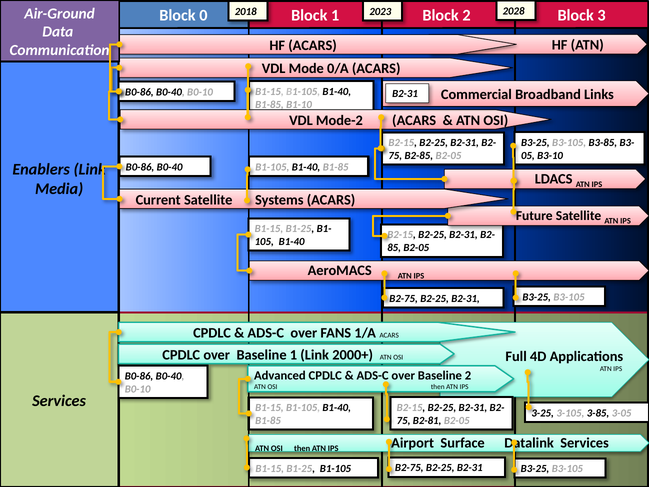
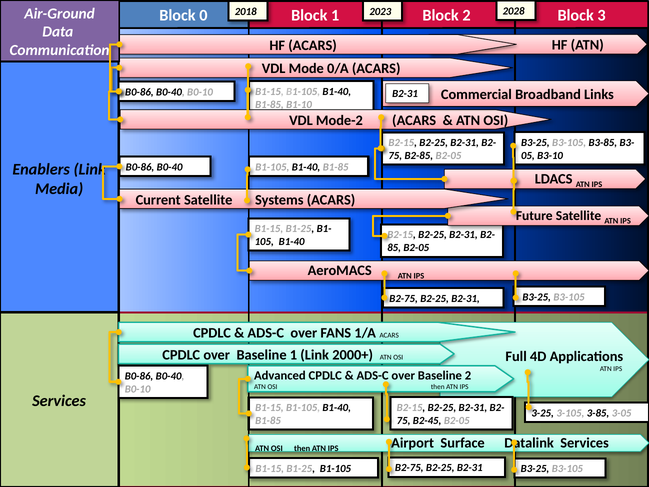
B2-81: B2-81 -> B2-45 (427, 420)
